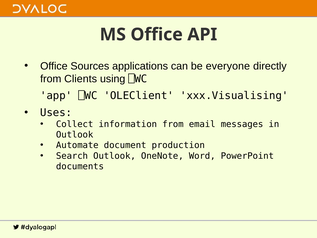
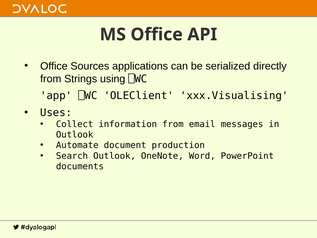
everyone: everyone -> serialized (228, 66)
Clients: Clients -> Strings (81, 79)
